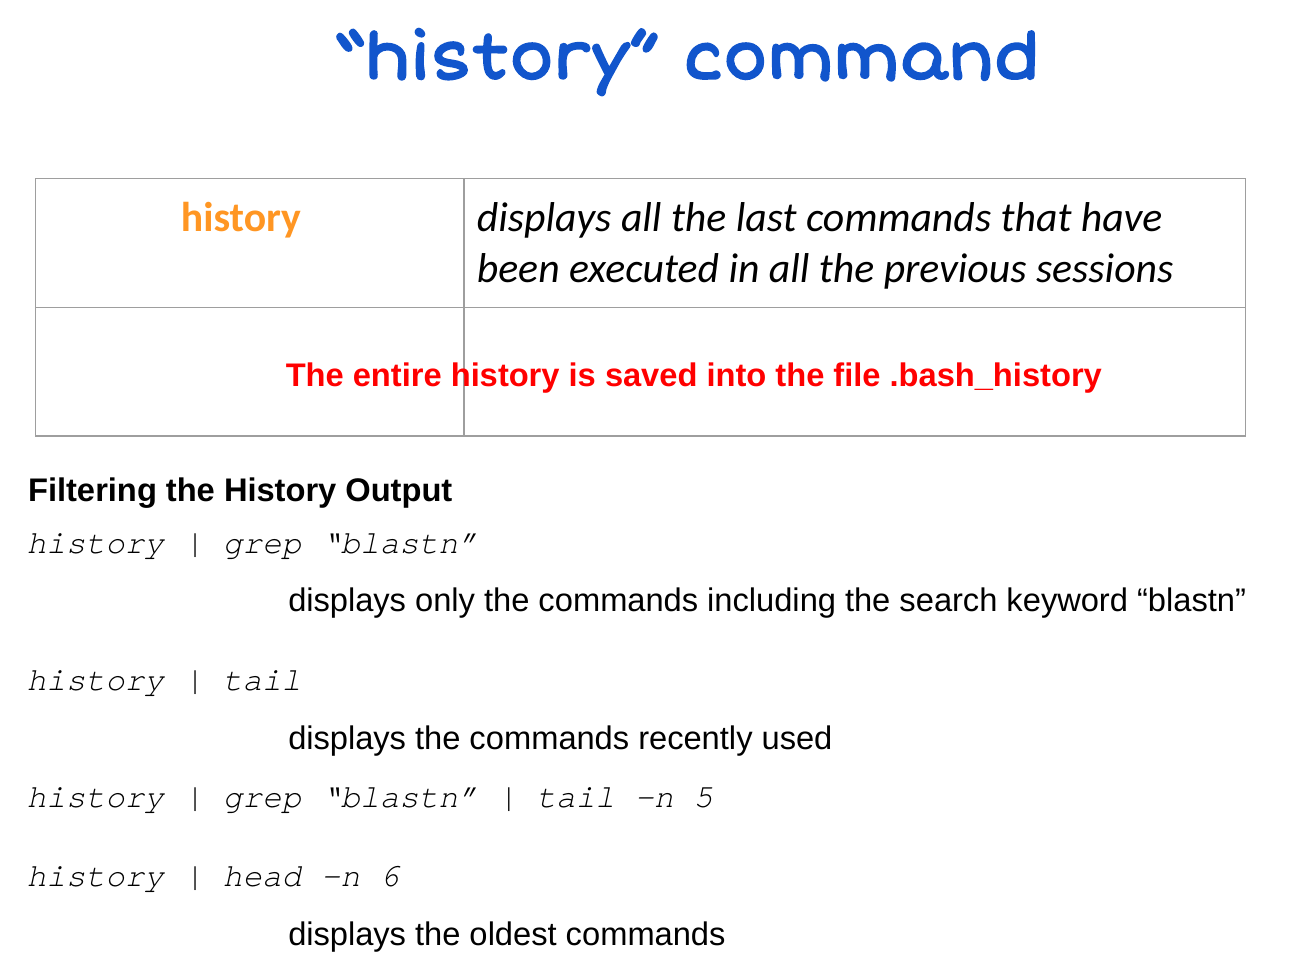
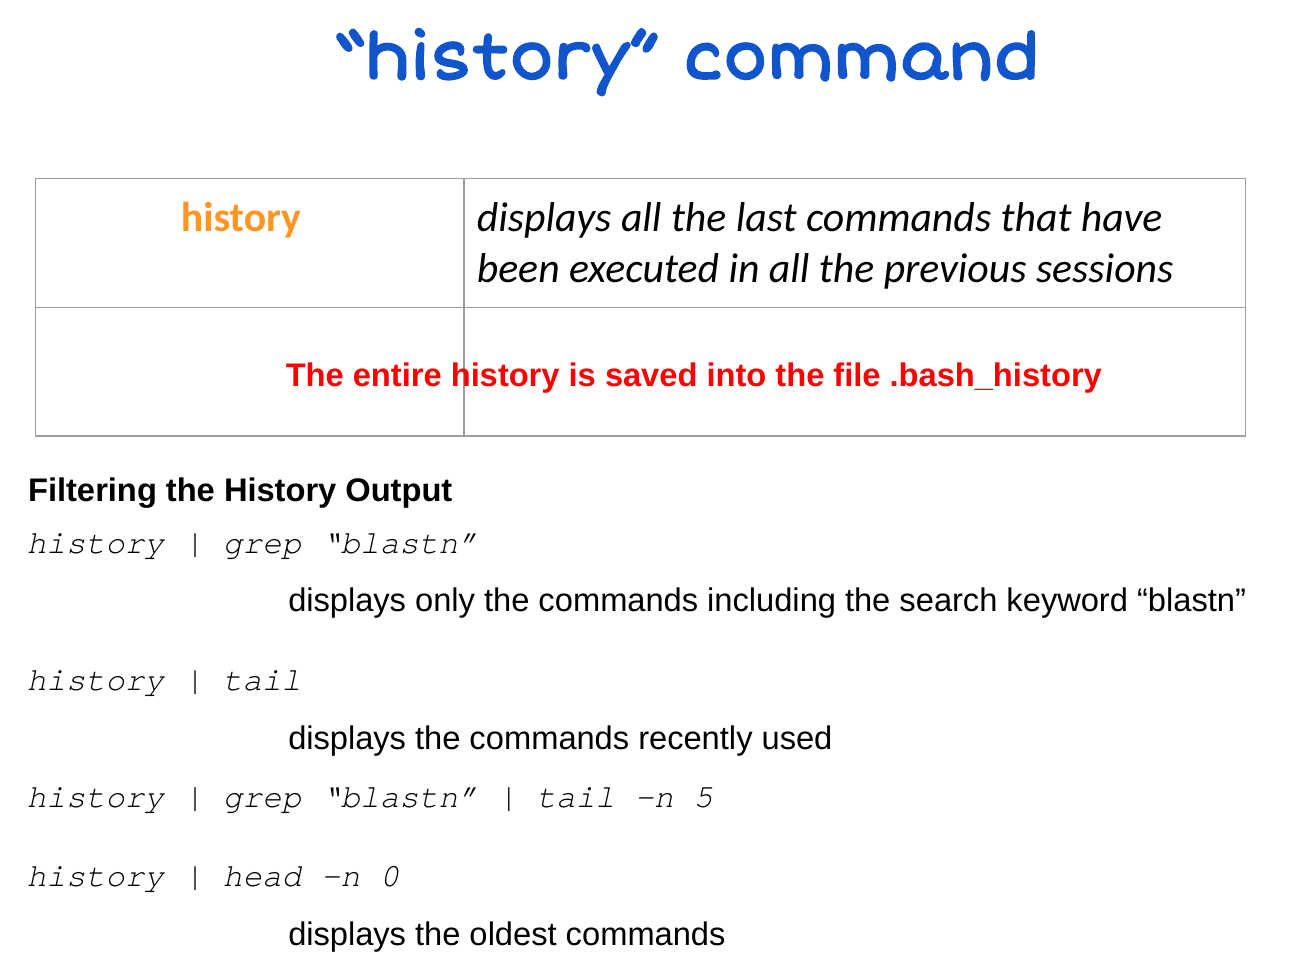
6: 6 -> 0 (390, 876)
